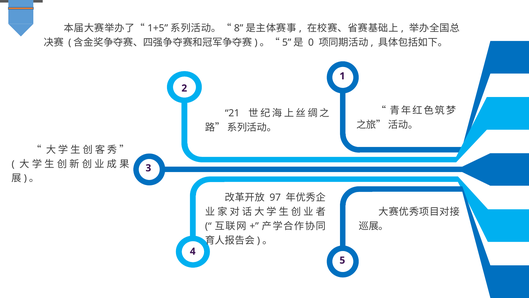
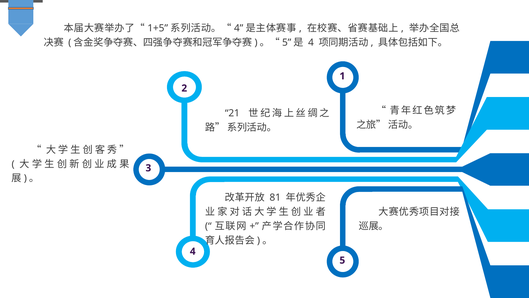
8: 8 -> 4 (239, 28)
0: 0 -> 4 (311, 42)
97: 97 -> 81 (275, 197)
